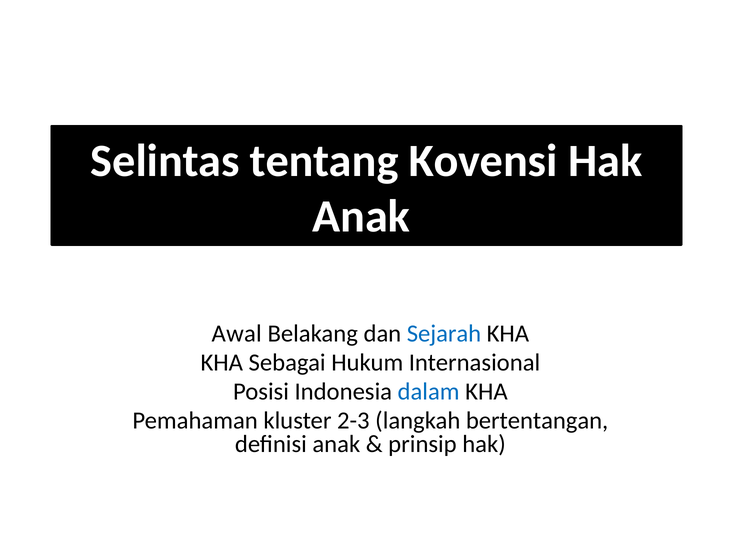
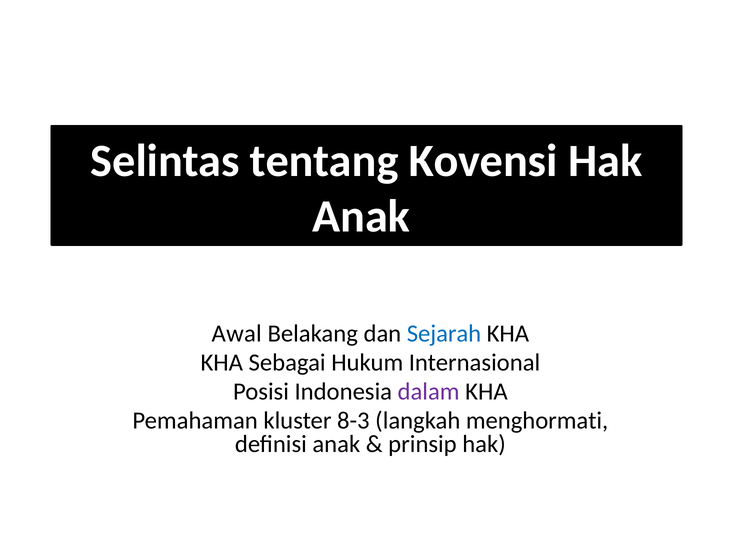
dalam colour: blue -> purple (429, 392)
2-3: 2-3 -> 8-3 (353, 421)
bertentangan: bertentangan -> menghormati (537, 421)
